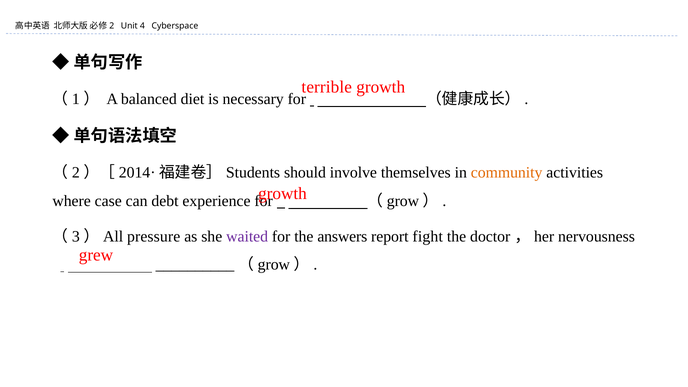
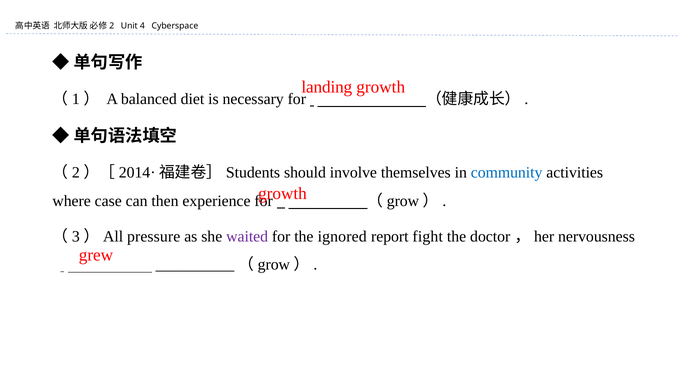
terrible: terrible -> landing (327, 87)
community colour: orange -> blue (507, 173)
debt: debt -> then (165, 201)
answers: answers -> ignored (342, 236)
